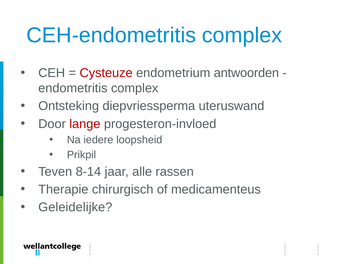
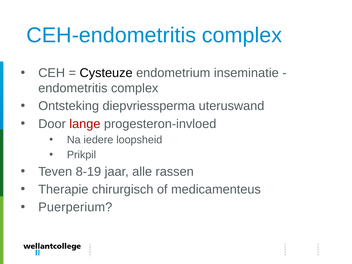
Cysteuze colour: red -> black (106, 73)
antwoorden: antwoorden -> inseminatie (246, 73)
8-14: 8-14 -> 8-19 (88, 172)
Geleidelijke: Geleidelijke -> Puerperium (75, 207)
